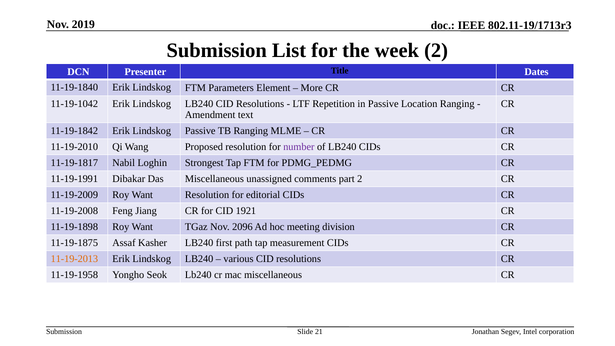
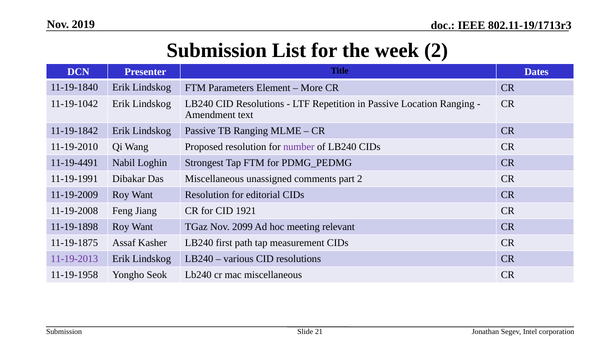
11-19-1817: 11-19-1817 -> 11-19-4491 (74, 163)
2096: 2096 -> 2099 (242, 227)
division: division -> relevant (339, 227)
11-19-2013 colour: orange -> purple (74, 259)
